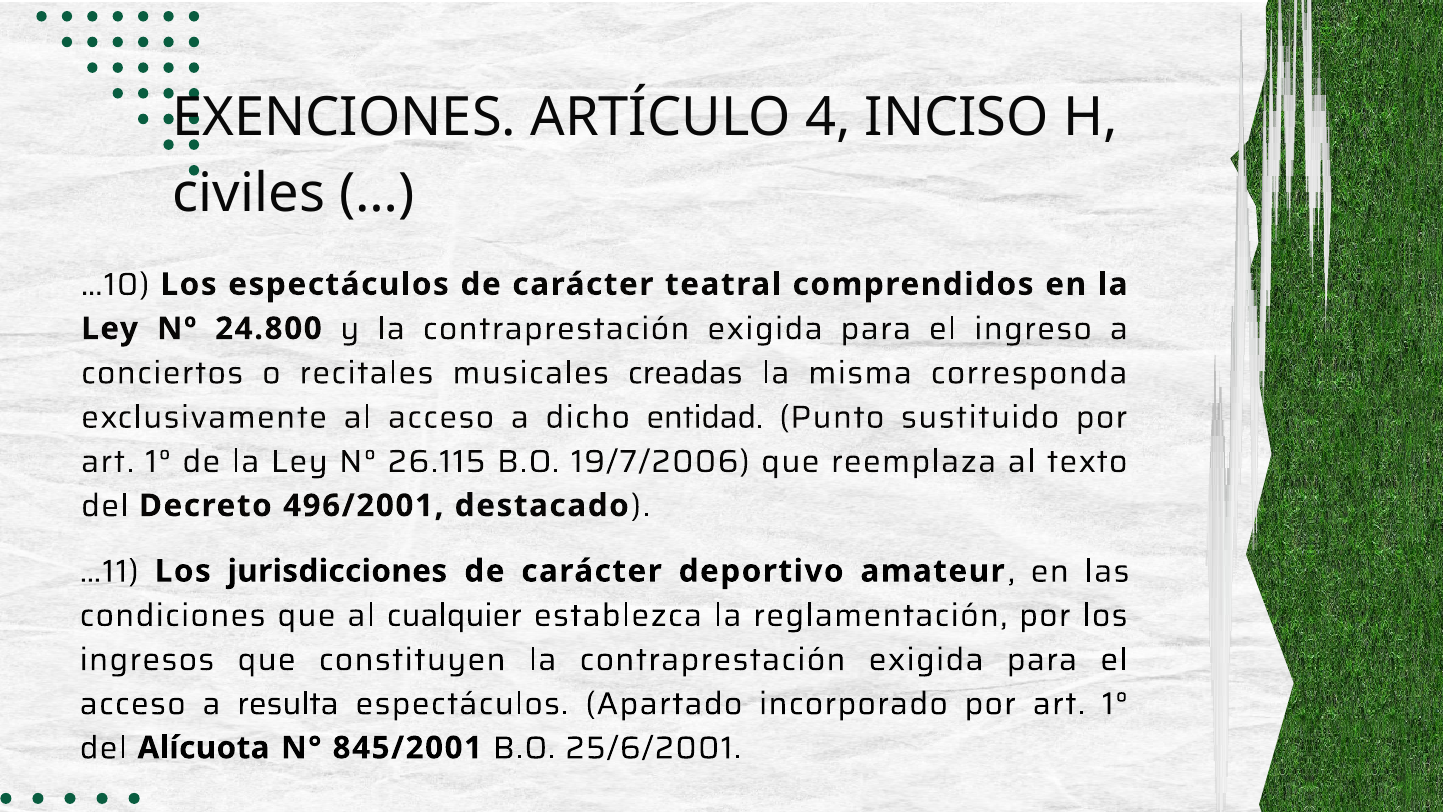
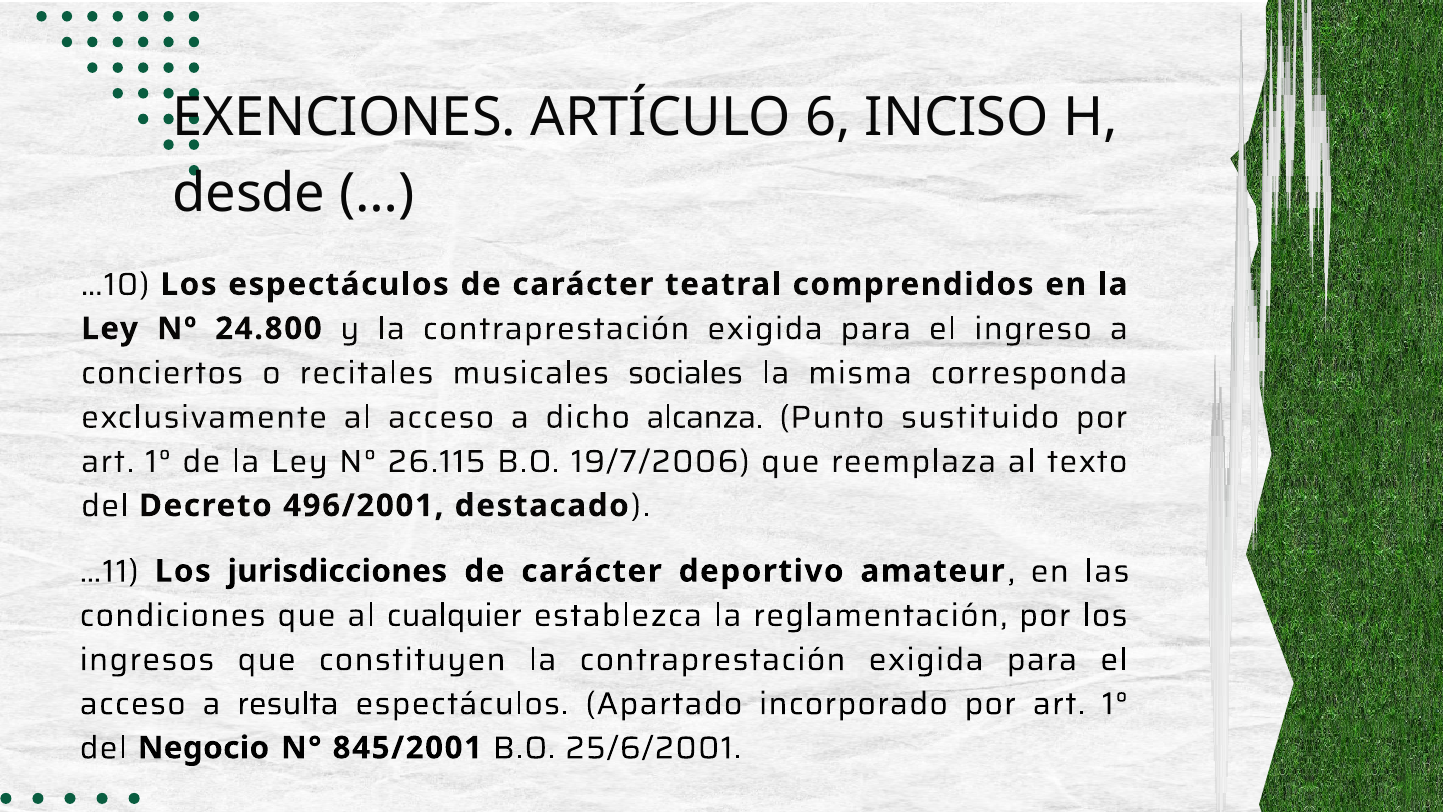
4: 4 -> 6 (828, 117)
civiles: civiles -> desde (249, 193)
creadas: creadas -> sociales (685, 373)
entidad: entidad -> alcanza (705, 417)
Alícuota: Alícuota -> Negocio (203, 748)
